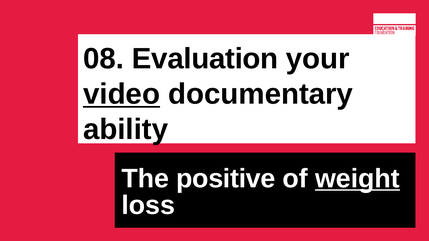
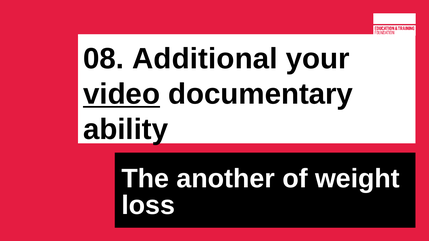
Evaluation: Evaluation -> Additional (205, 59)
positive: positive -> another (226, 179)
weight underline: present -> none (357, 179)
